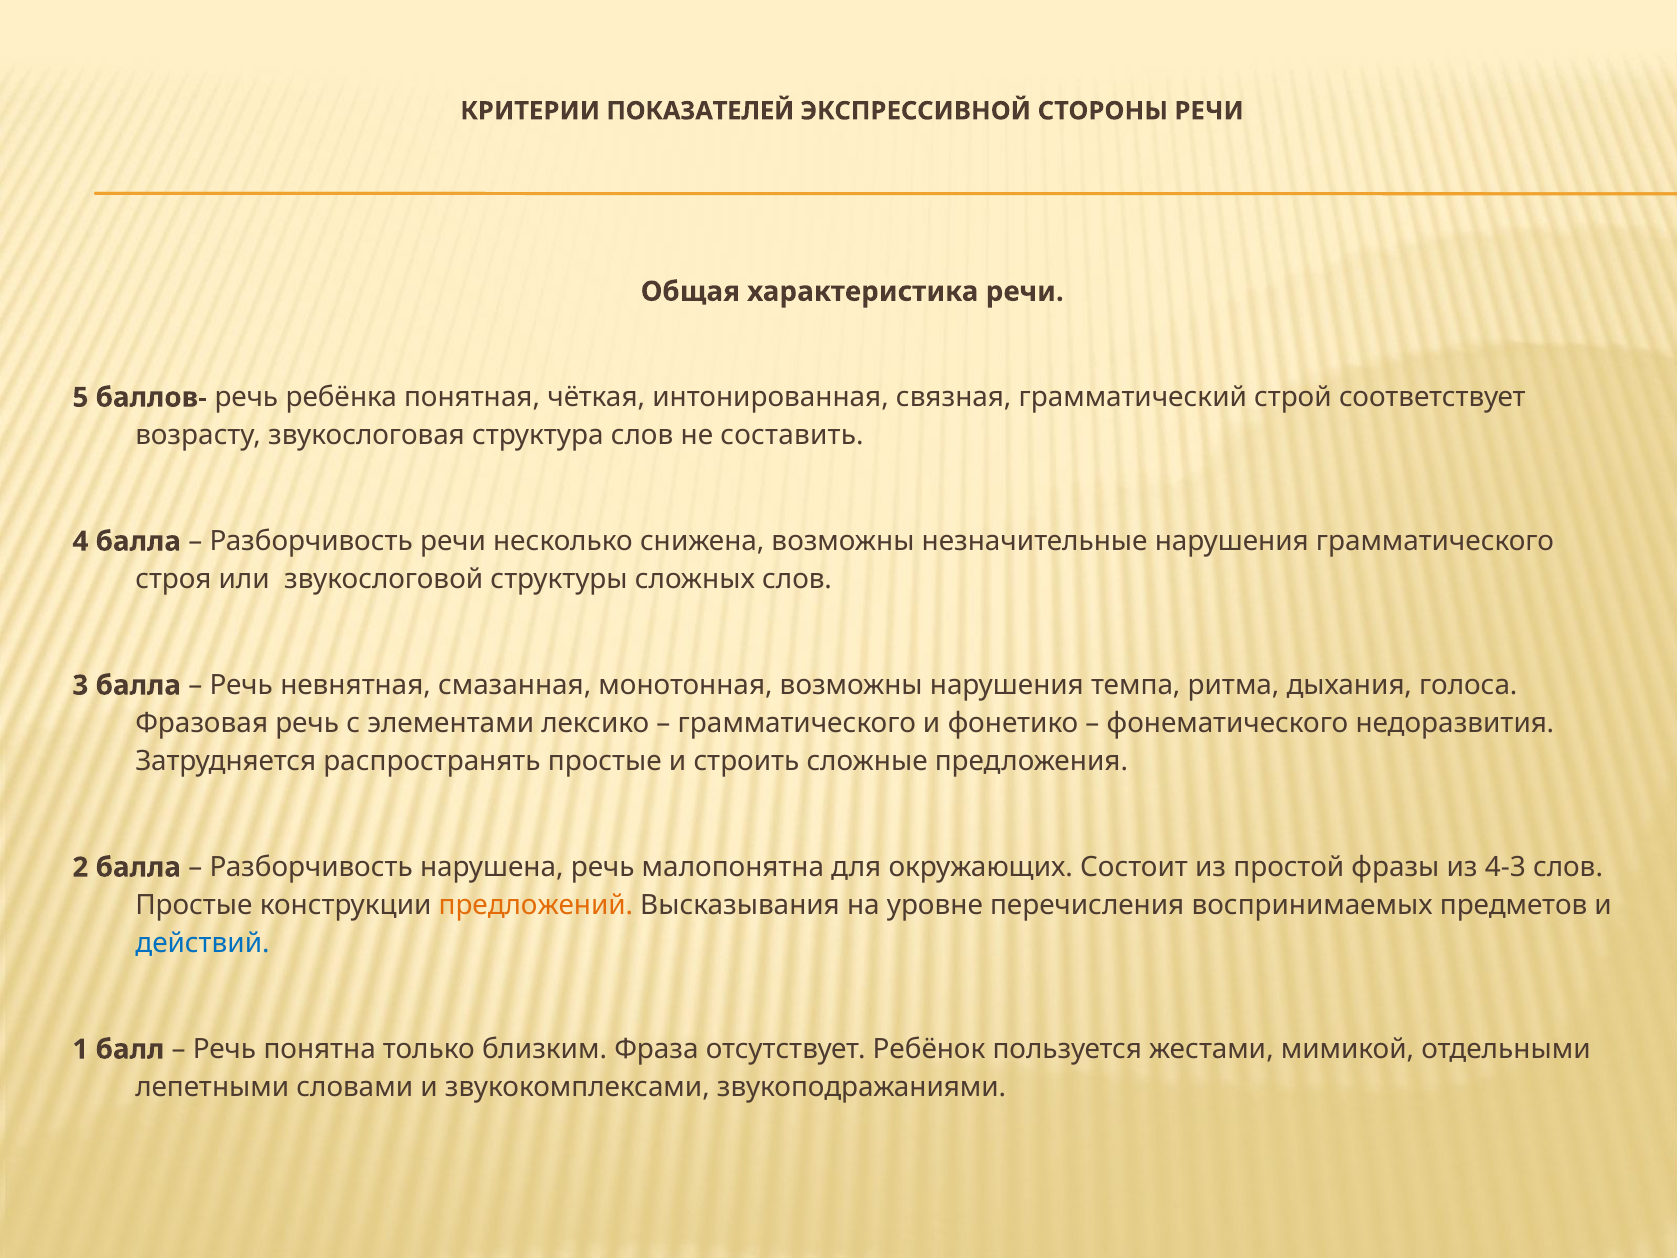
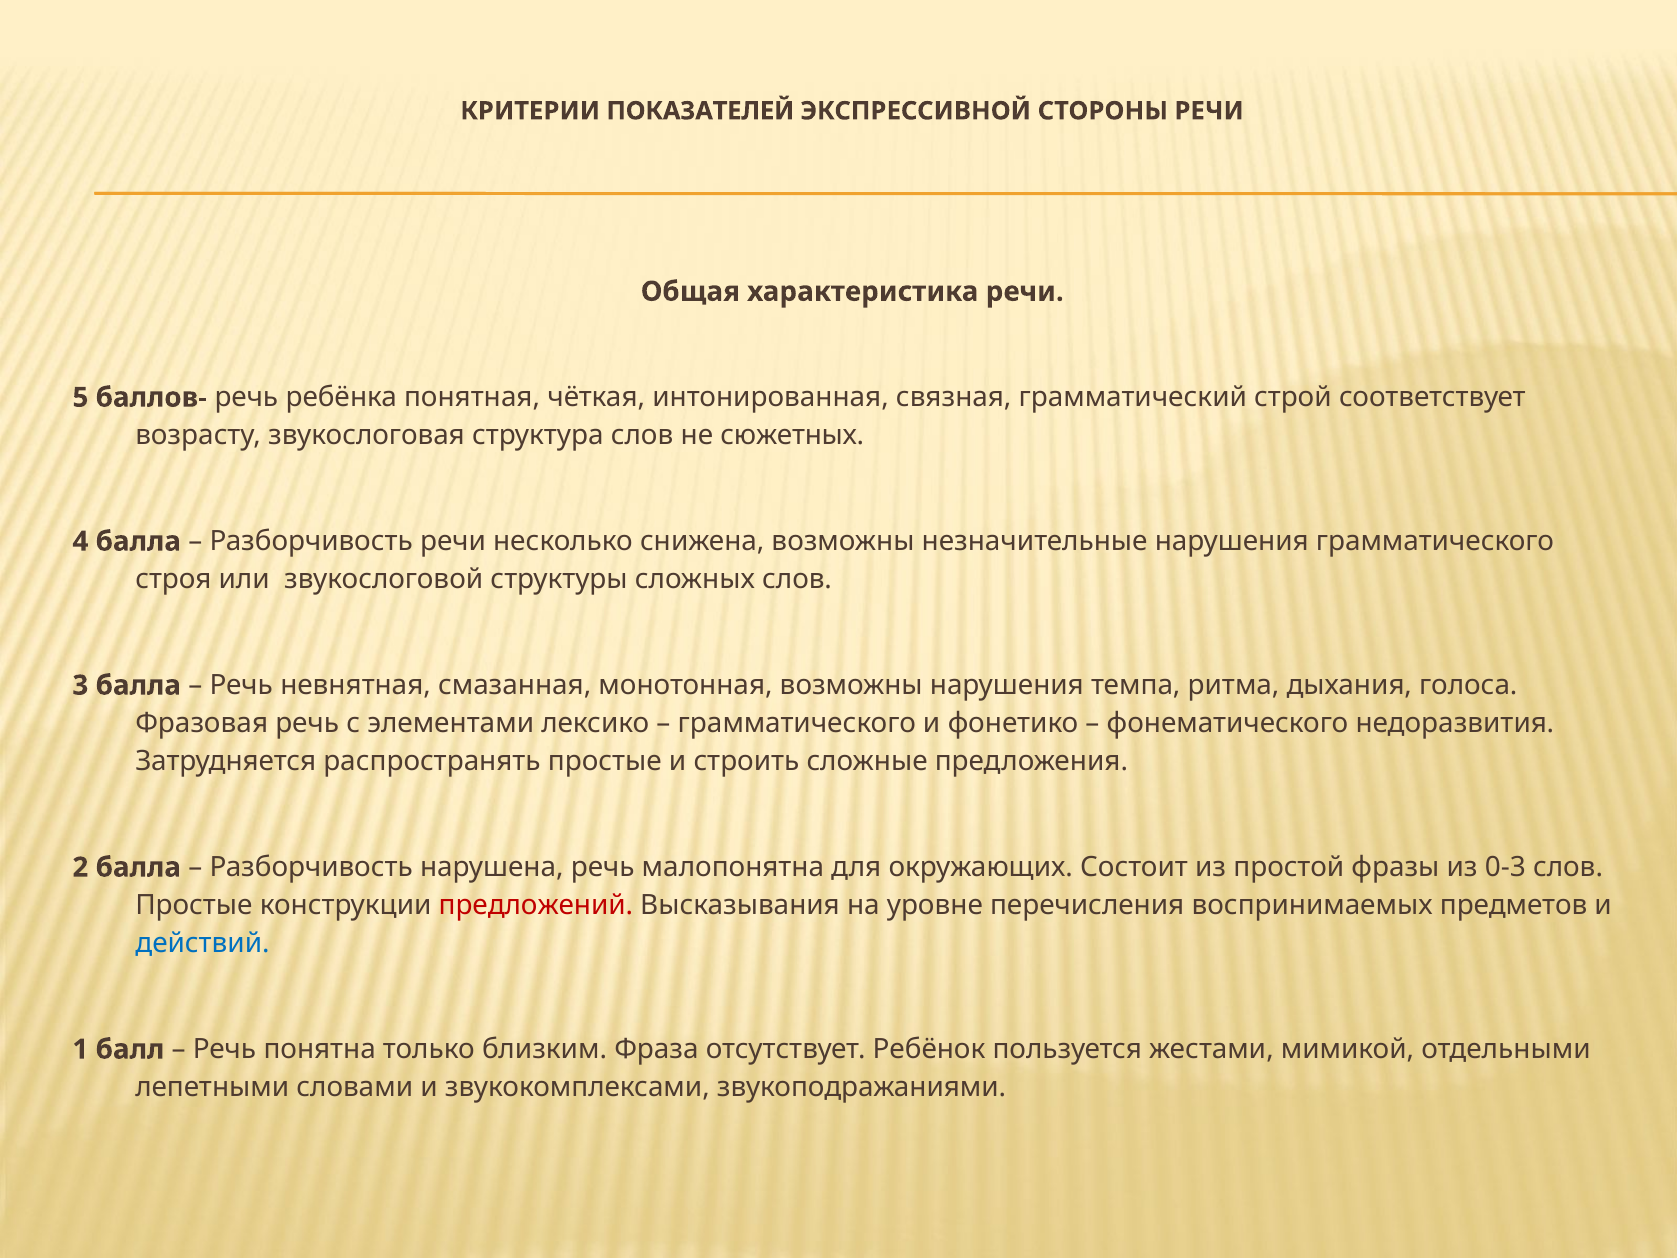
составить: составить -> сюжетных (792, 435)
4-3: 4-3 -> 0-3 (1505, 867)
предложений colour: orange -> red (536, 905)
